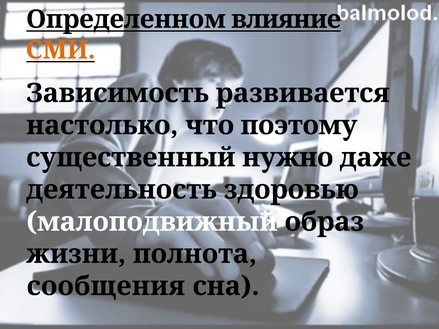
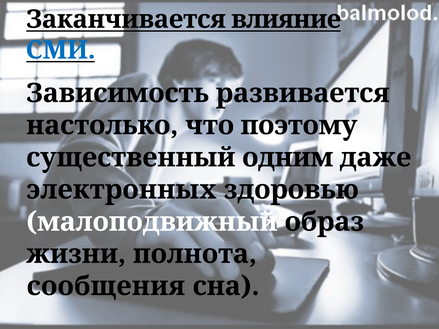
Определенном: Определенном -> Заканчивается (126, 19)
СМИ colour: orange -> blue (61, 50)
нужно: нужно -> одним (288, 158)
деятельность: деятельность -> электронных (121, 190)
